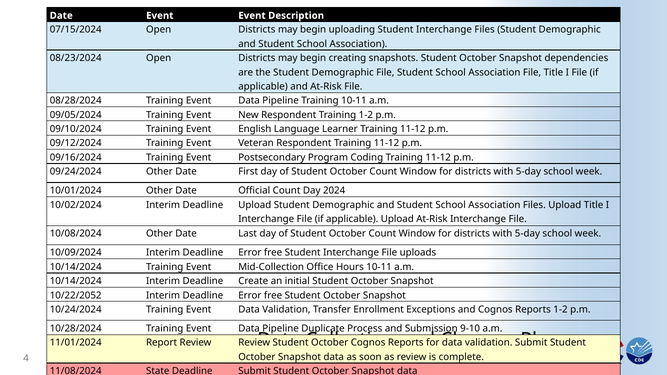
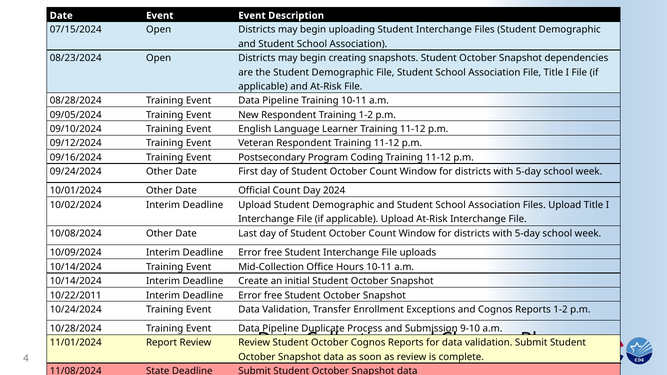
10/22/2052: 10/22/2052 -> 10/22/2011 (76, 295)
